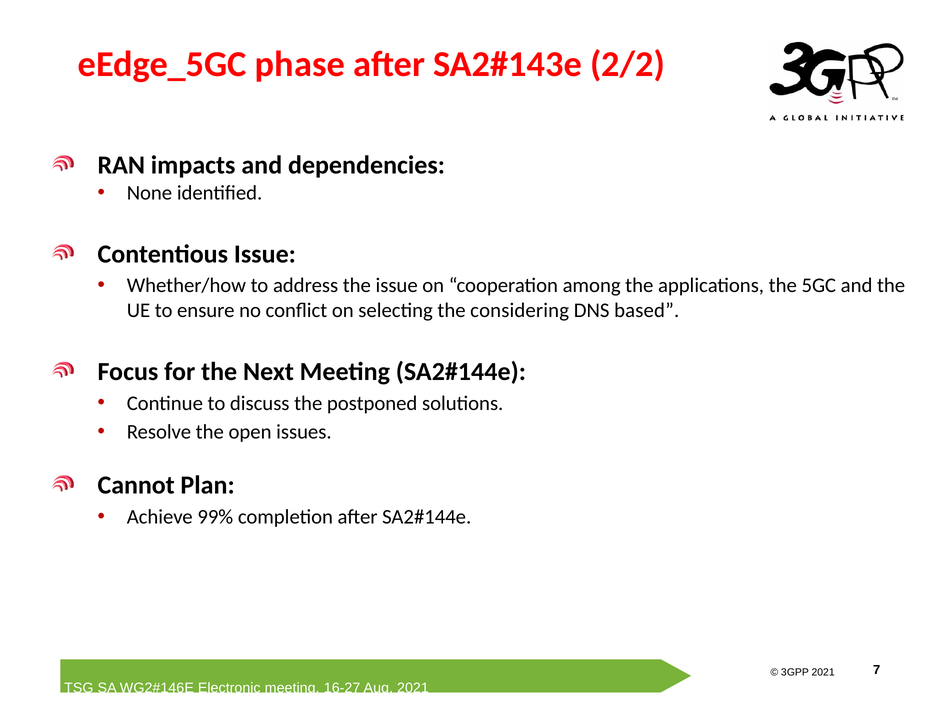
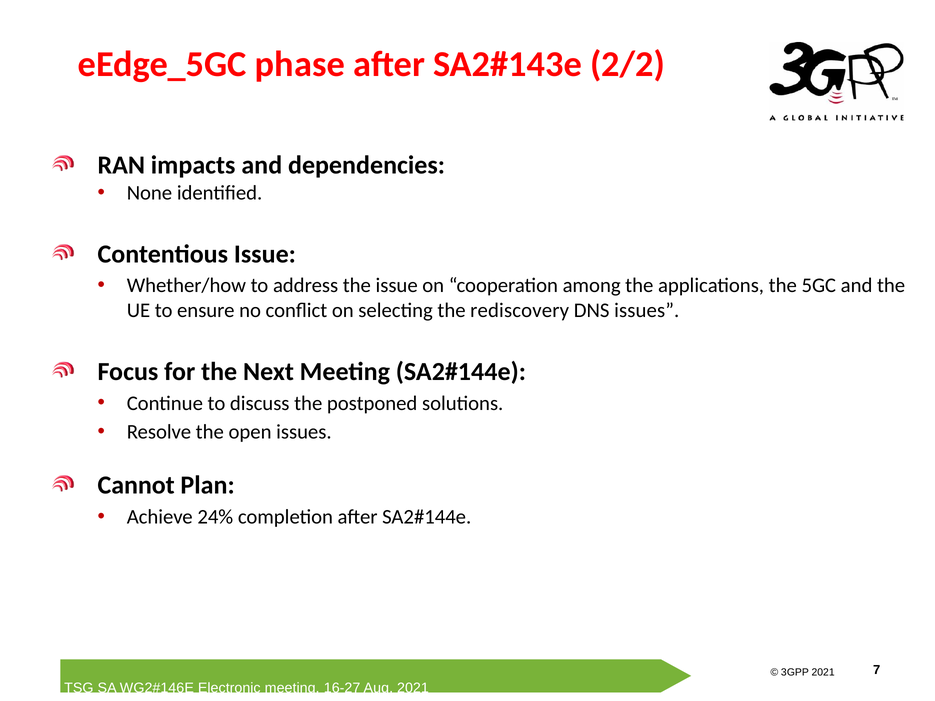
considering: considering -> rediscovery (520, 311)
DNS based: based -> issues (647, 311)
99%: 99% -> 24% (215, 517)
